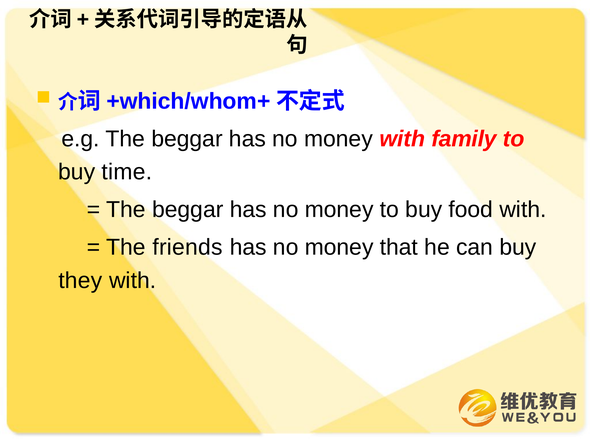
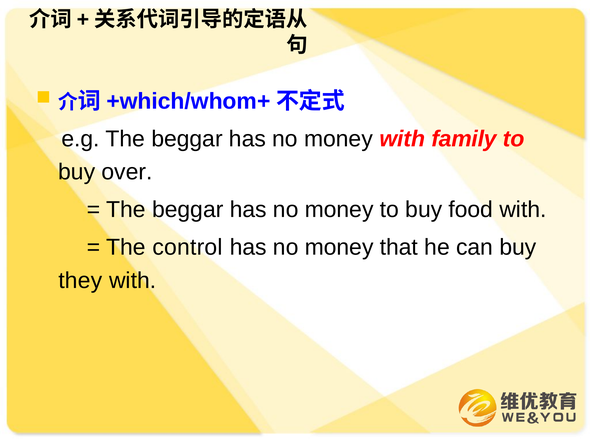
time: time -> over (127, 172)
friends: friends -> control (188, 247)
